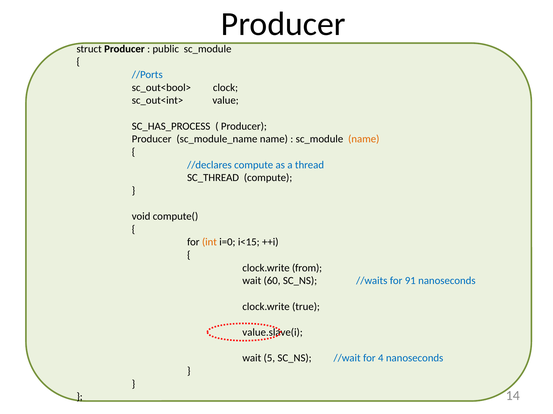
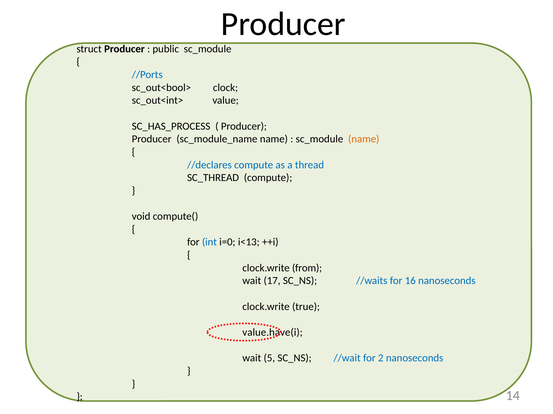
int colour: orange -> blue (209, 243)
i<15: i<15 -> i<13 (249, 243)
60: 60 -> 17 (272, 281)
91: 91 -> 16 (410, 281)
value.slave(i: value.slave(i -> value.have(i (273, 333)
4: 4 -> 2 (381, 359)
